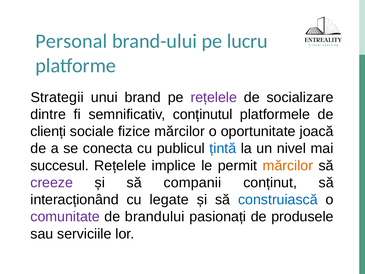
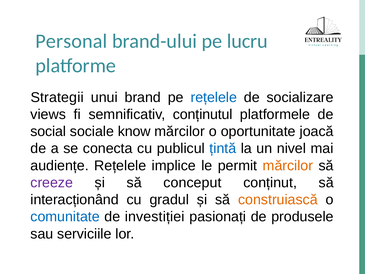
rețelele colour: purple -> blue (214, 97)
dintre: dintre -> views (48, 114)
clienți: clienți -> social (48, 131)
fizice: fizice -> know (134, 131)
succesul: succesul -> audiențe (60, 165)
companii: companii -> conceput (192, 182)
legate: legate -> gradul (169, 200)
construiască colour: blue -> orange (278, 200)
comunitate colour: purple -> blue (65, 217)
brandului: brandului -> investiției (155, 217)
